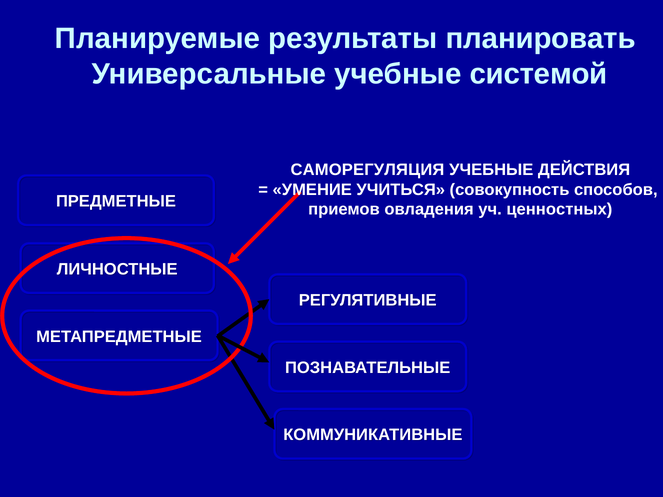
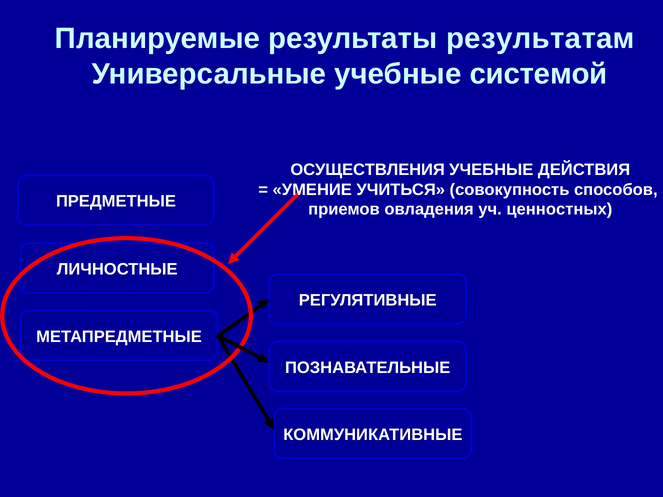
планировать: планировать -> результатам (540, 39)
САМОРЕГУЛЯЦИЯ: САМОРЕГУЛЯЦИЯ -> ОСУЩЕСТВЛЕНИЯ (368, 170)
